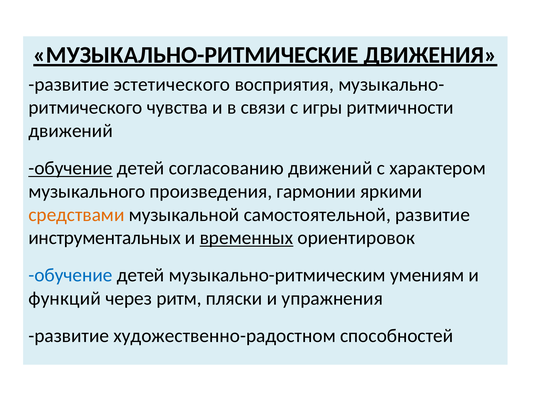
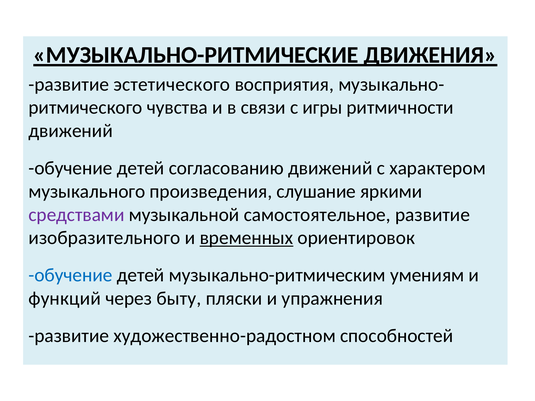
обучение underline: present -> none (71, 168)
гармонии: гармонии -> слушание (316, 192)
средствами colour: orange -> purple (76, 215)
самостоятельной: самостоятельной -> самостоятельное (317, 215)
инструментальных: инструментальных -> изобразительного (104, 238)
ритм: ритм -> быту (179, 299)
